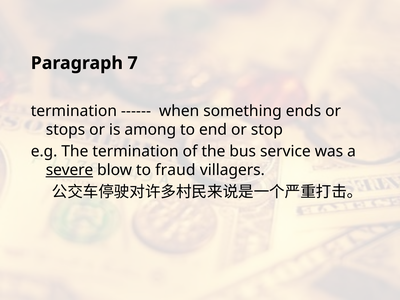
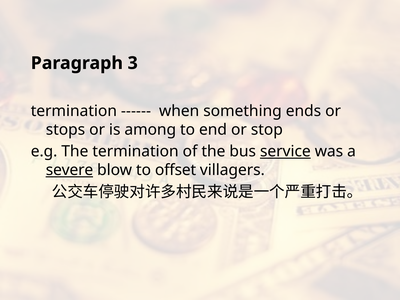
7: 7 -> 3 (133, 63)
service underline: none -> present (285, 151)
fraud: fraud -> offset (176, 170)
